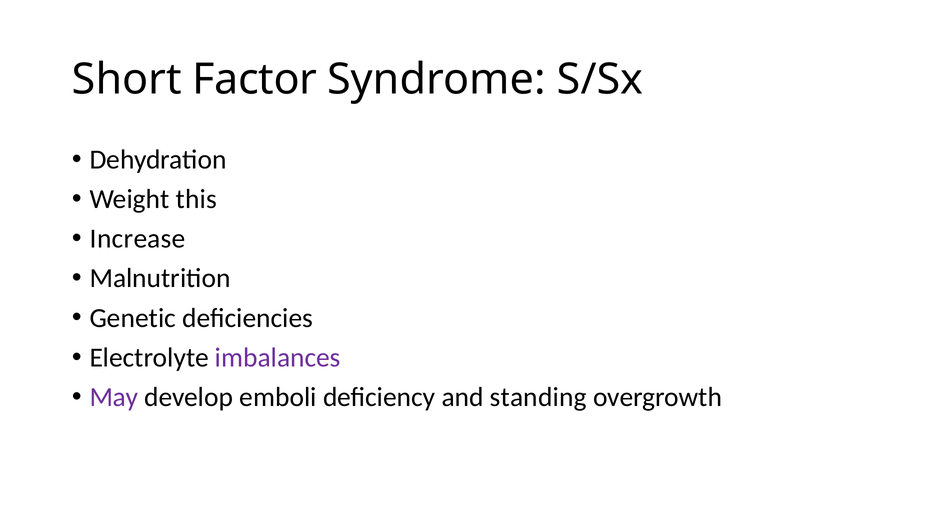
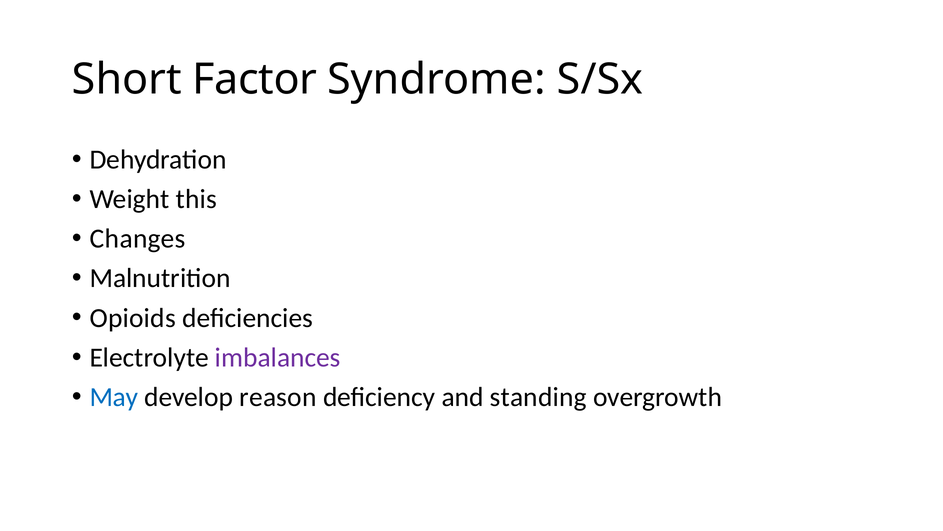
Increase: Increase -> Changes (138, 239)
Genetic: Genetic -> Opioids (133, 318)
May colour: purple -> blue (114, 397)
emboli: emboli -> reason (278, 397)
